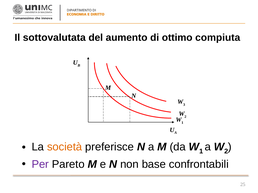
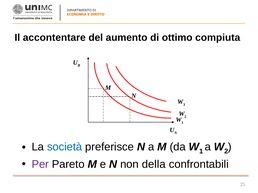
sottovalutata: sottovalutata -> accontentare (54, 38)
società colour: orange -> blue (65, 147)
base: base -> della (154, 165)
